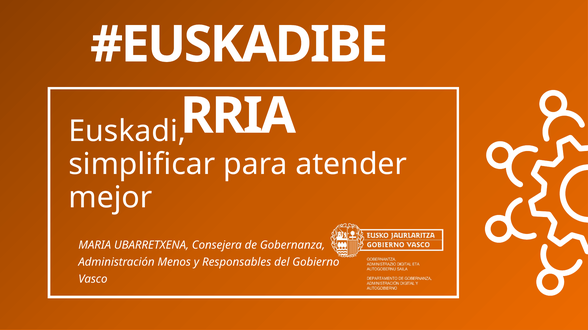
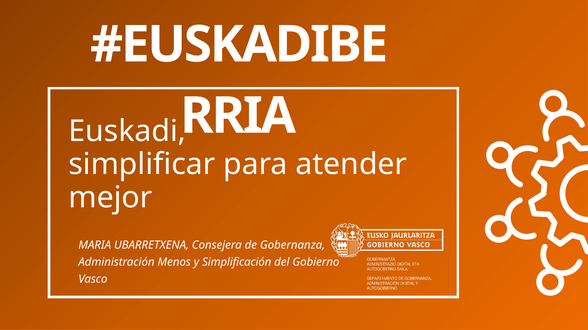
Responsables: Responsables -> Simplificación (237, 263)
